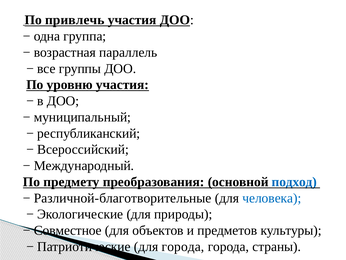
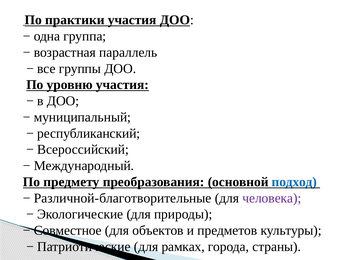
привлечь: привлечь -> практики (75, 20)
человека colour: blue -> purple (272, 198)
для города: города -> рамках (183, 246)
